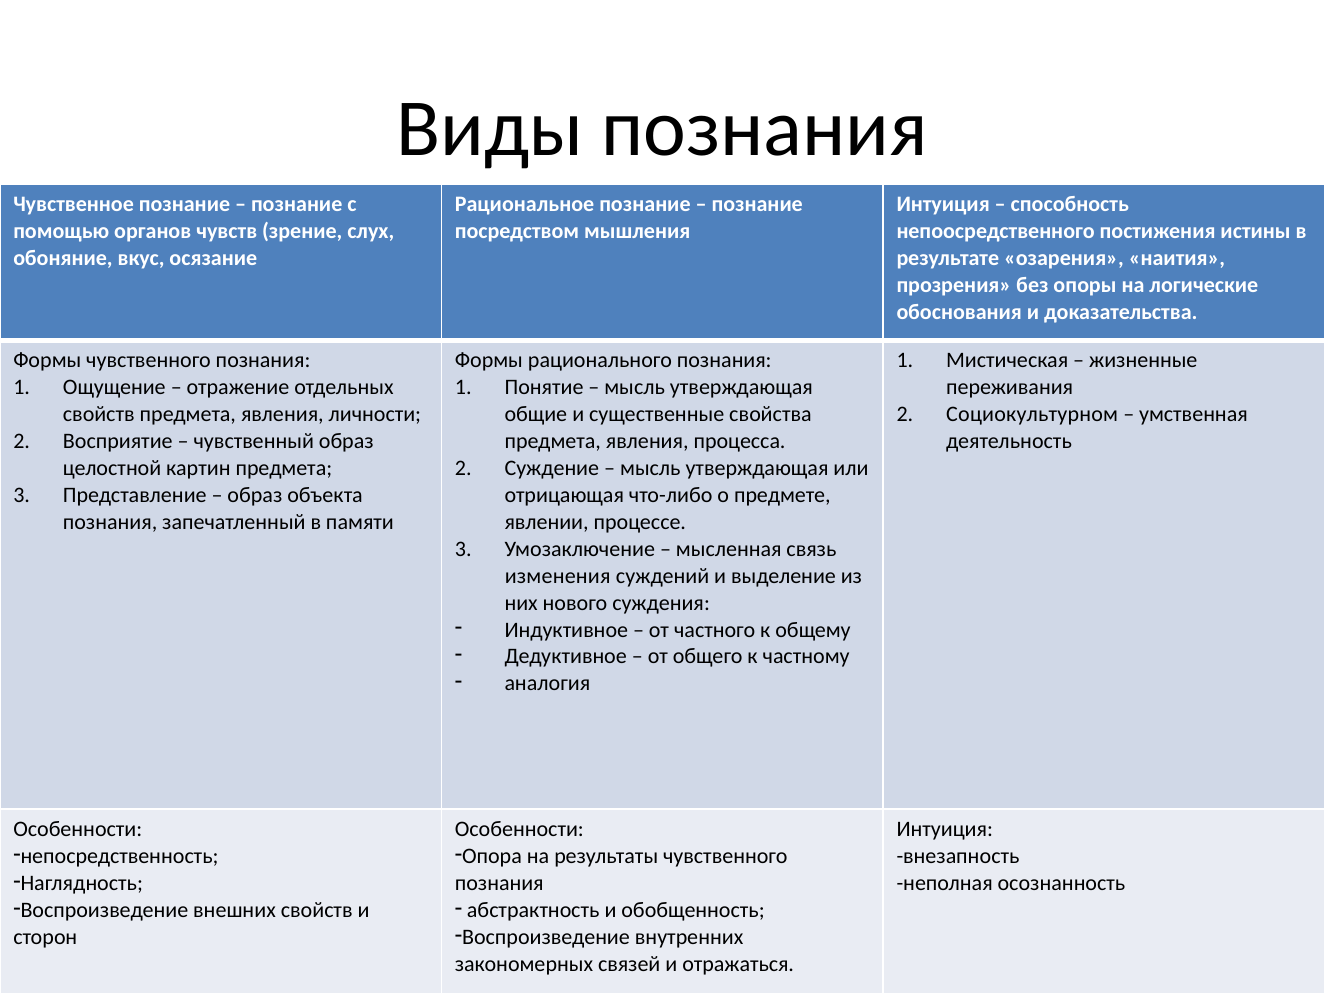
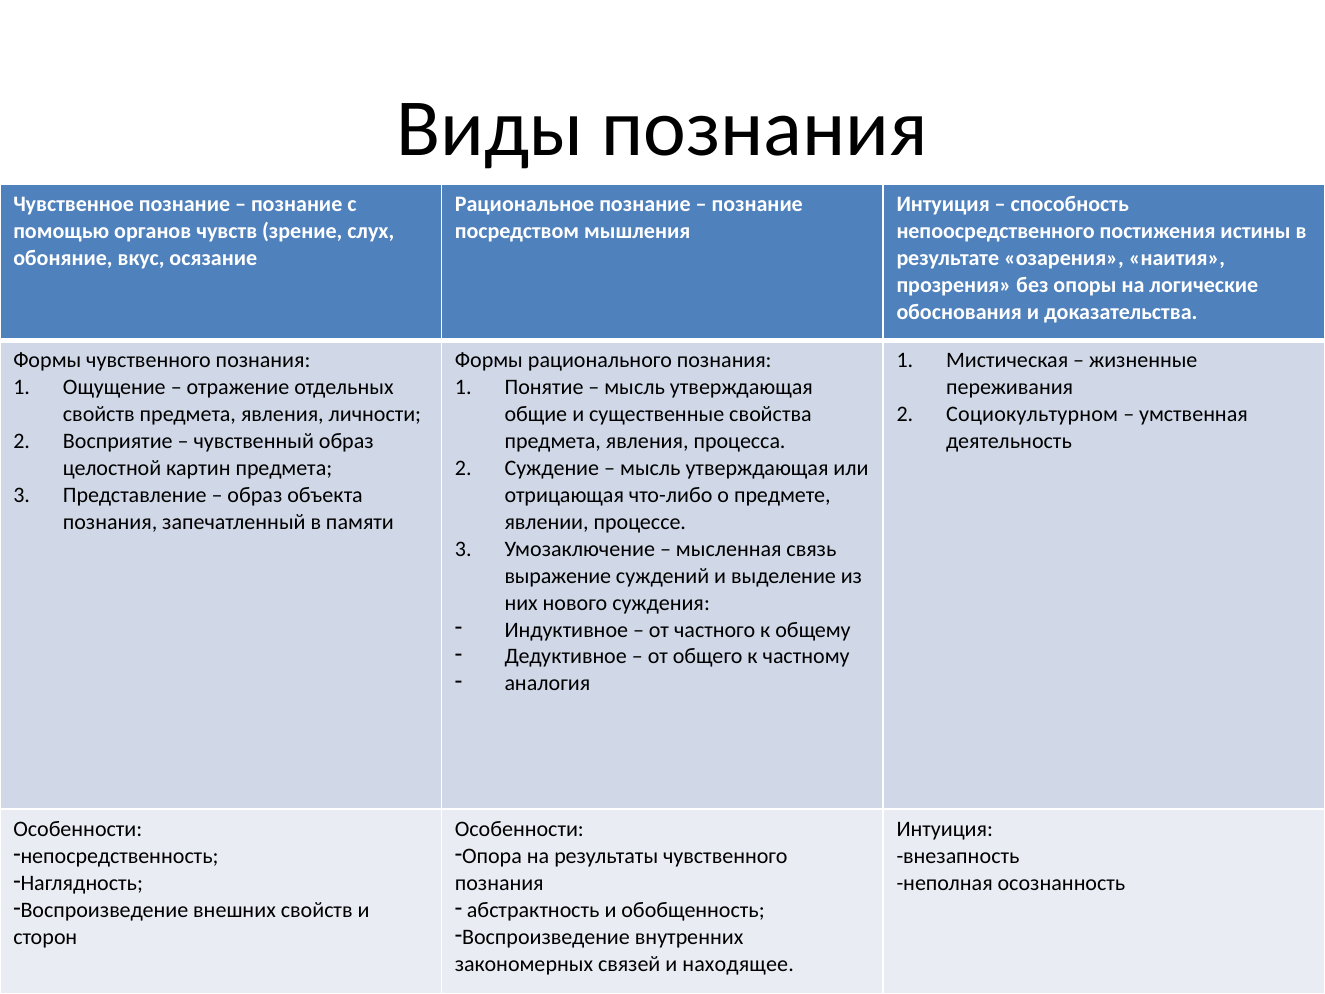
изменения: изменения -> выражение (558, 576)
отражаться: отражаться -> находящее (738, 964)
